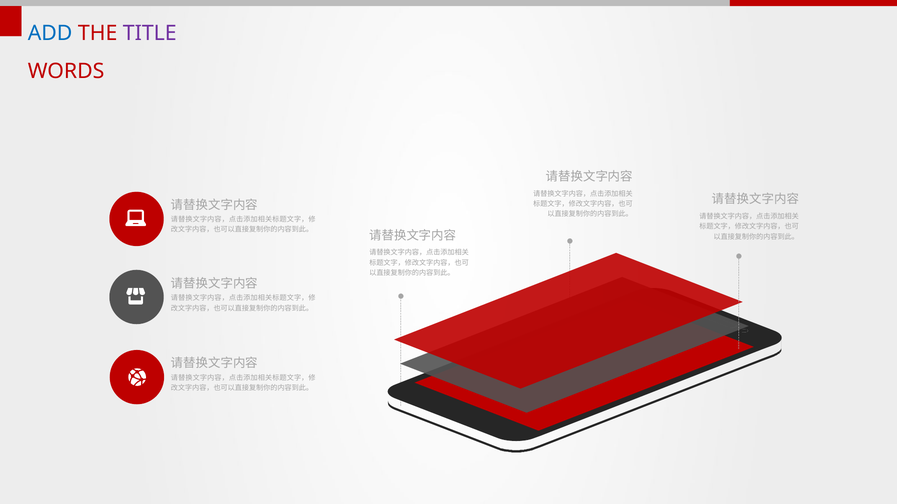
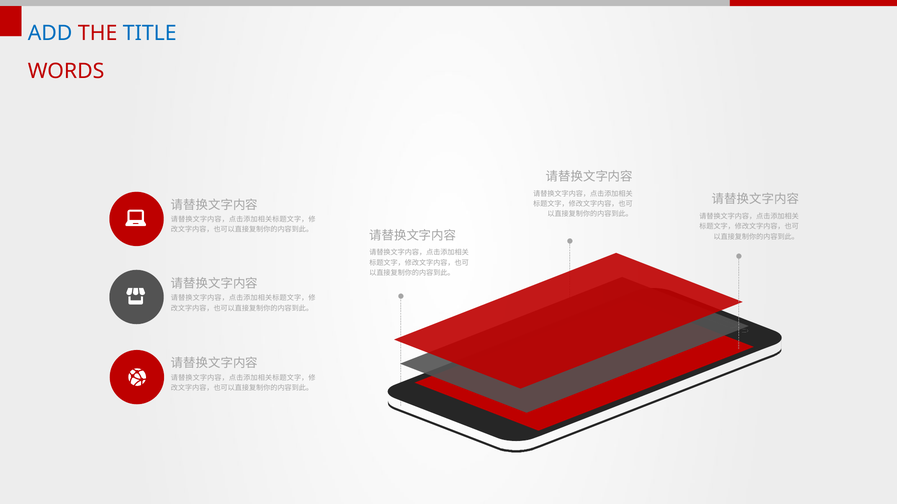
TITLE colour: purple -> blue (150, 33)
